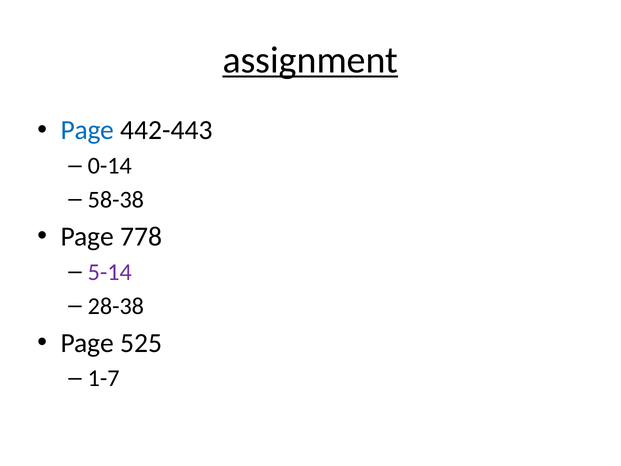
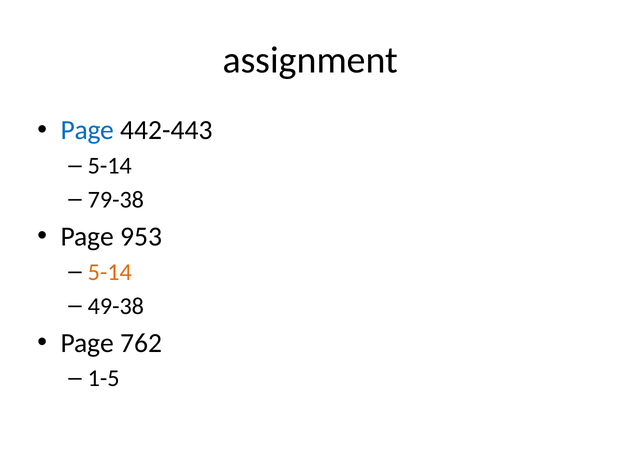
assignment underline: present -> none (310, 60)
0-14: 0-14 -> 5-14 (110, 166)
58-38: 58-38 -> 79-38 (116, 200)
778: 778 -> 953 (141, 237)
5-14 colour: purple -> orange (110, 272)
28-38: 28-38 -> 49-38 (116, 306)
525: 525 -> 762 (141, 343)
1-7: 1-7 -> 1-5 (104, 378)
